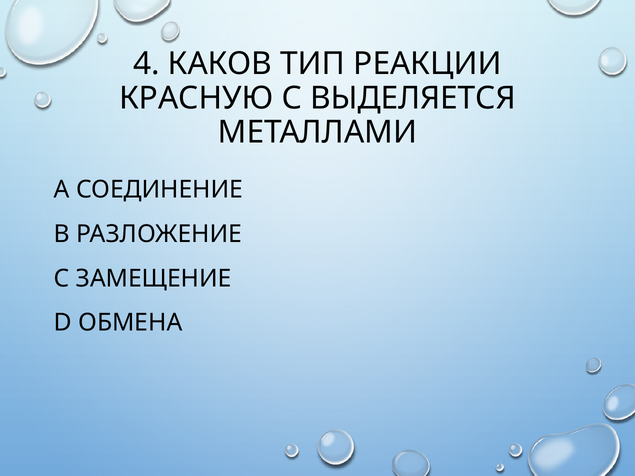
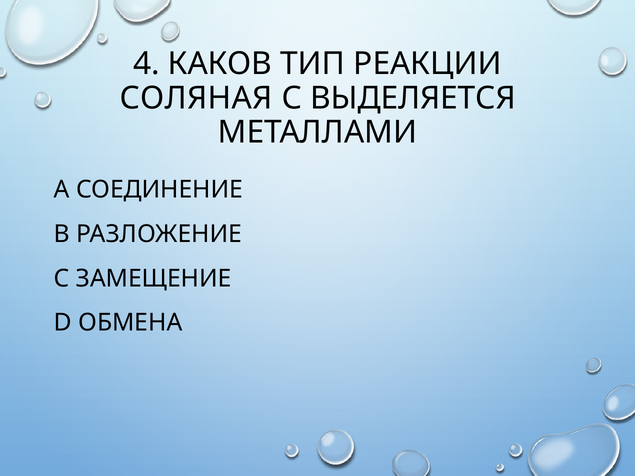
КРАСНУЮ: КРАСНУЮ -> СОЛЯНАЯ (196, 98)
